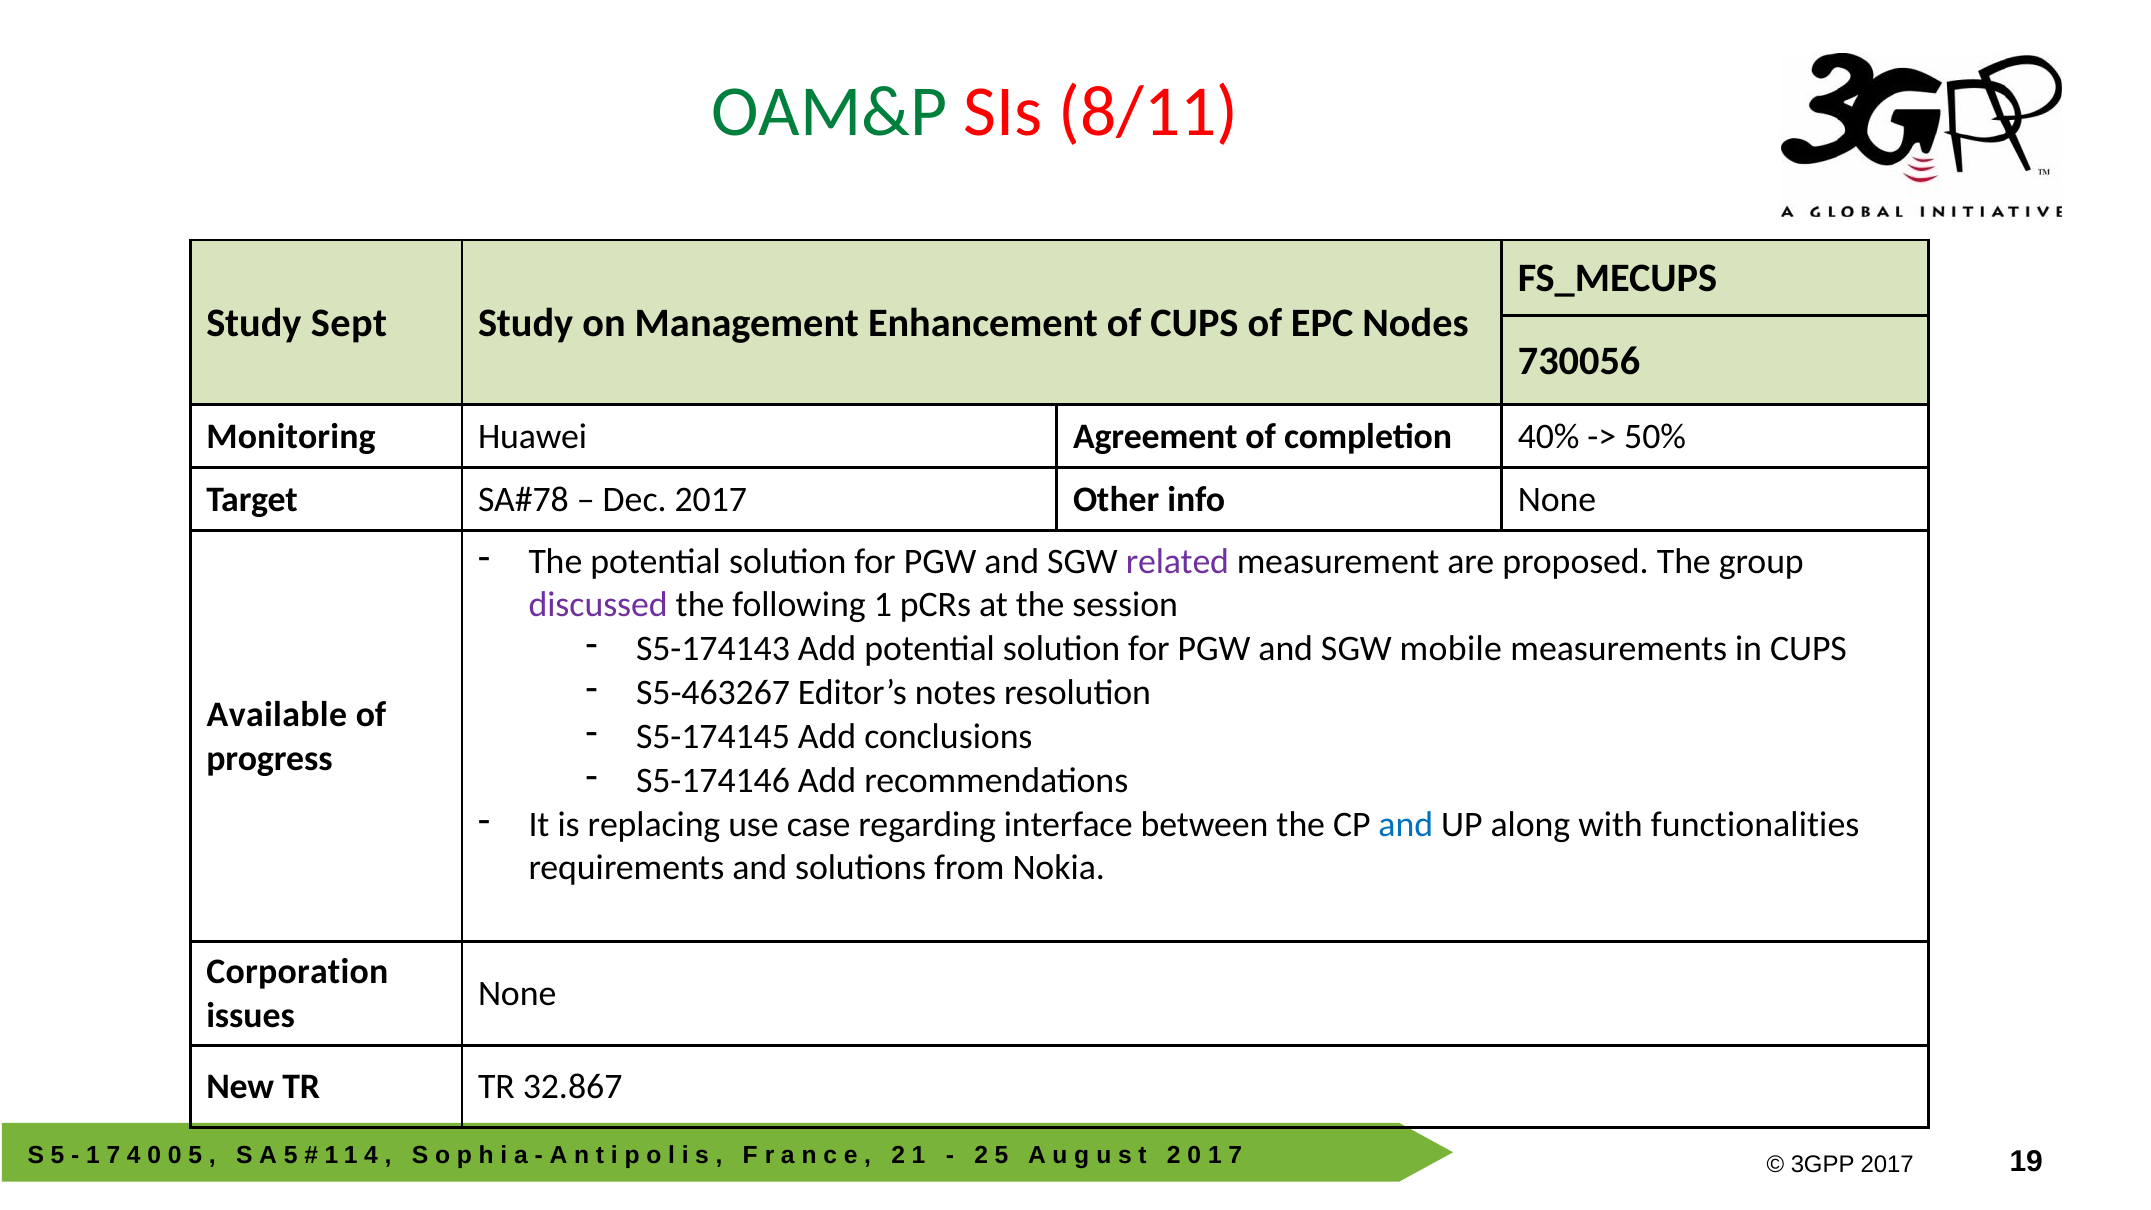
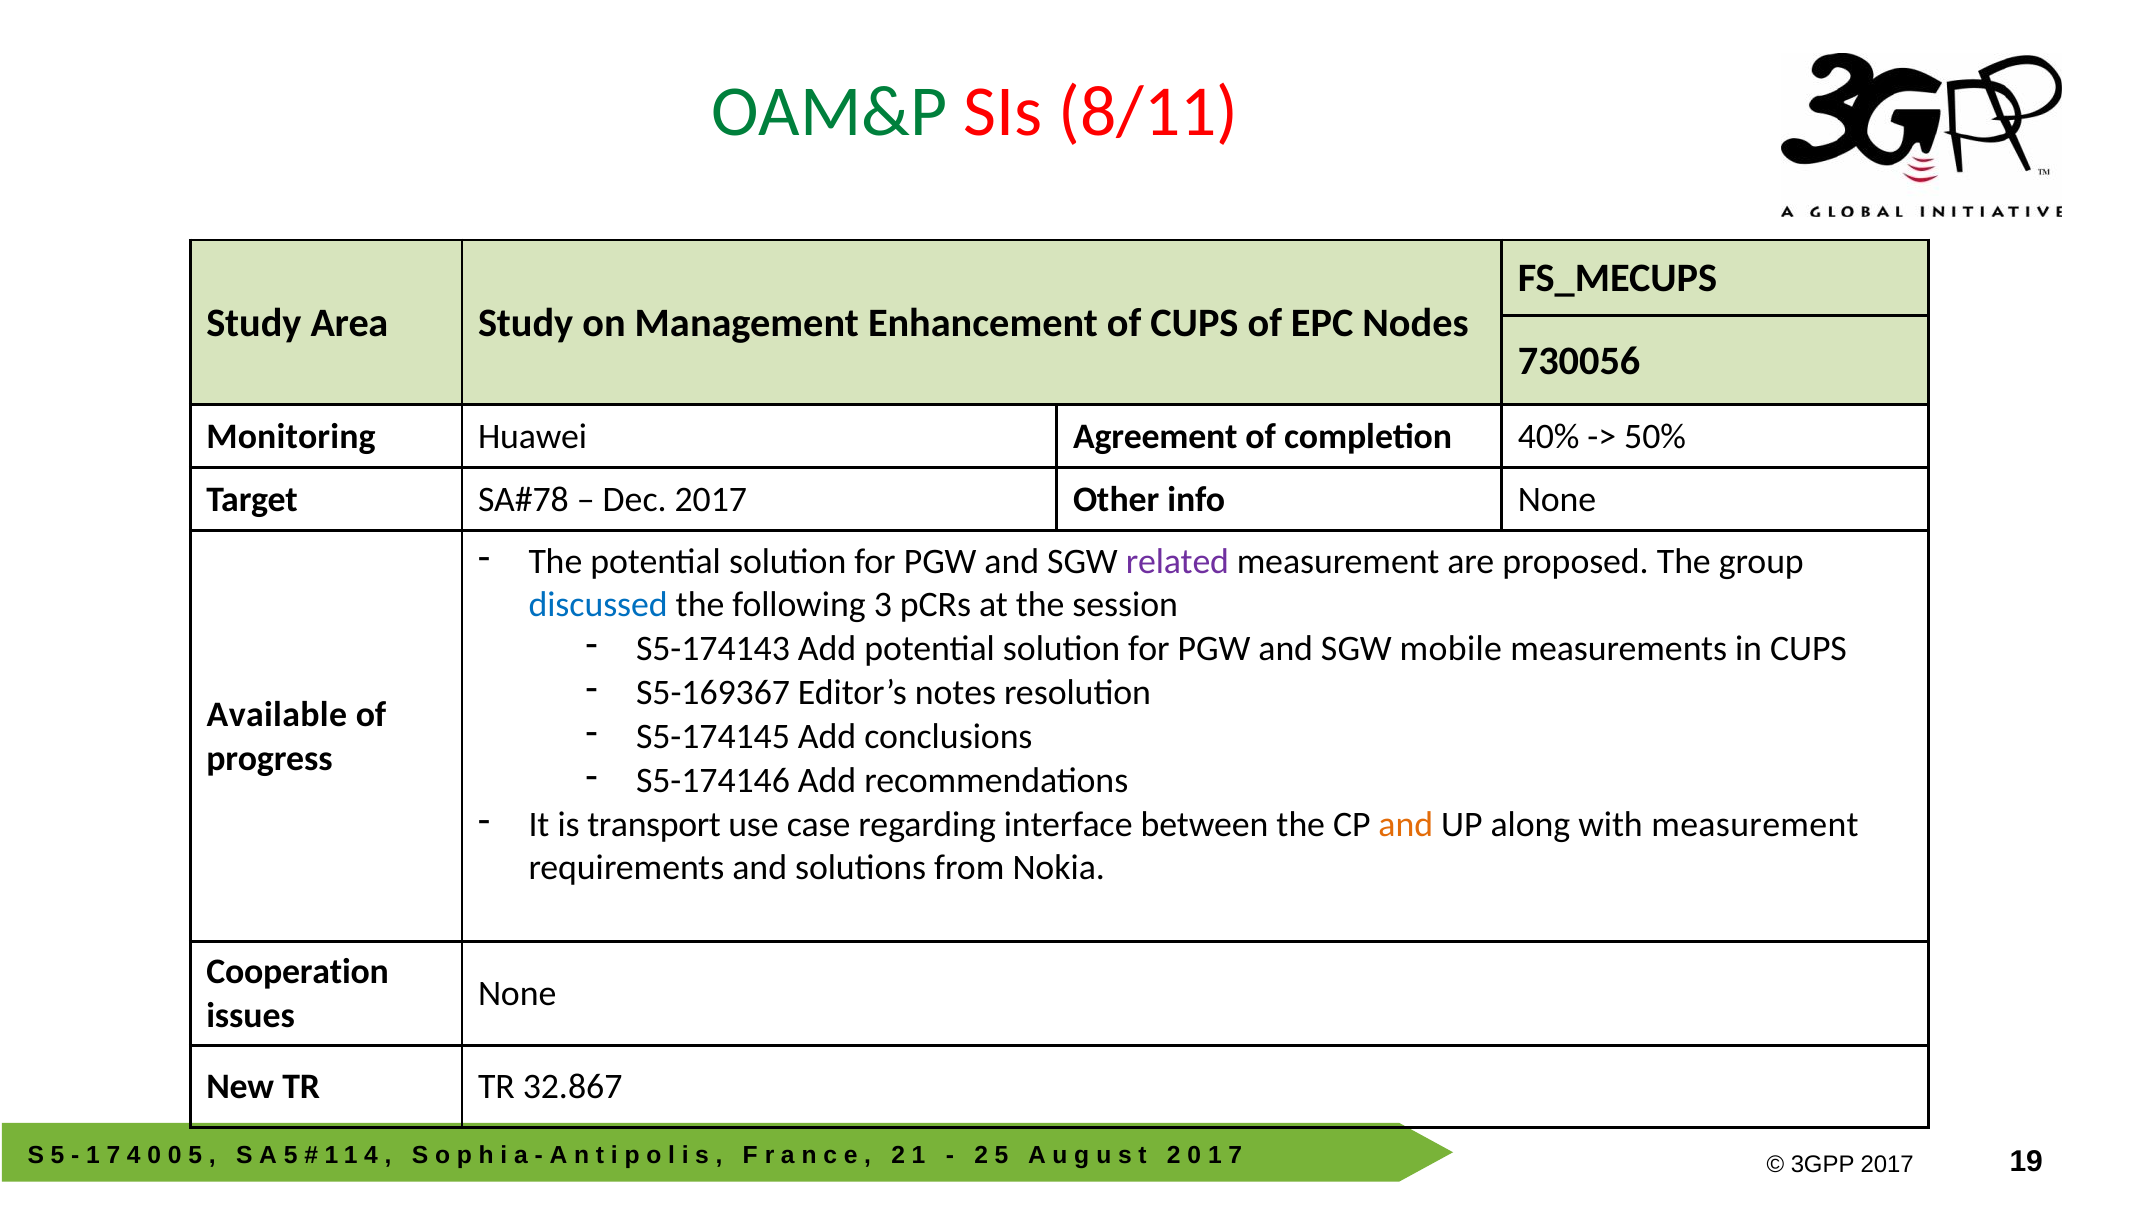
Sept: Sept -> Area (349, 323)
discussed colour: purple -> blue (598, 605)
following 1: 1 -> 3 (883, 605)
S5-463267: S5-463267 -> S5-169367 (713, 693)
replacing: replacing -> transport (654, 824)
and colour: blue -> orange (1406, 824)
with functionalities: functionalities -> measurement (1755, 824)
Corporation: Corporation -> Cooperation (298, 972)
